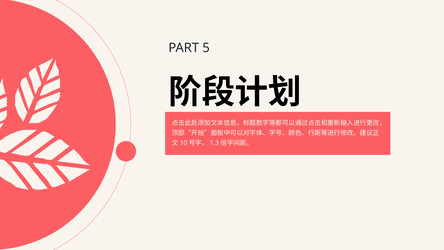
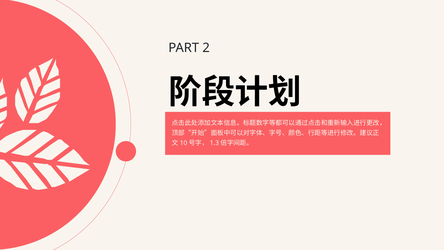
5: 5 -> 2 (206, 48)
